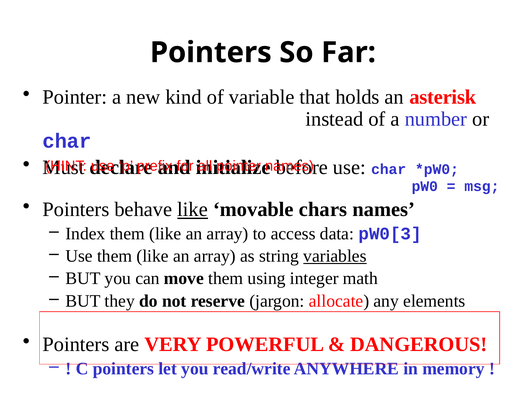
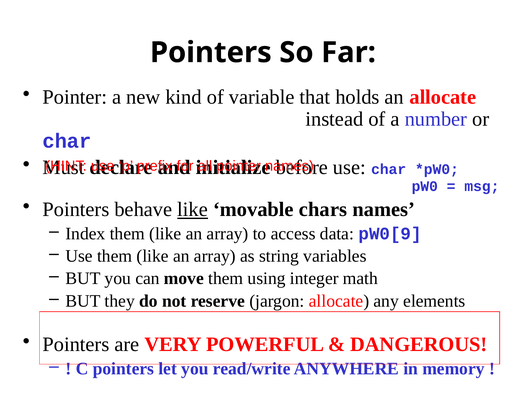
an asterisk: asterisk -> allocate (443, 97)
pW0[3: pW0[3 -> pW0[9 (390, 233)
variables underline: present -> none (335, 256)
